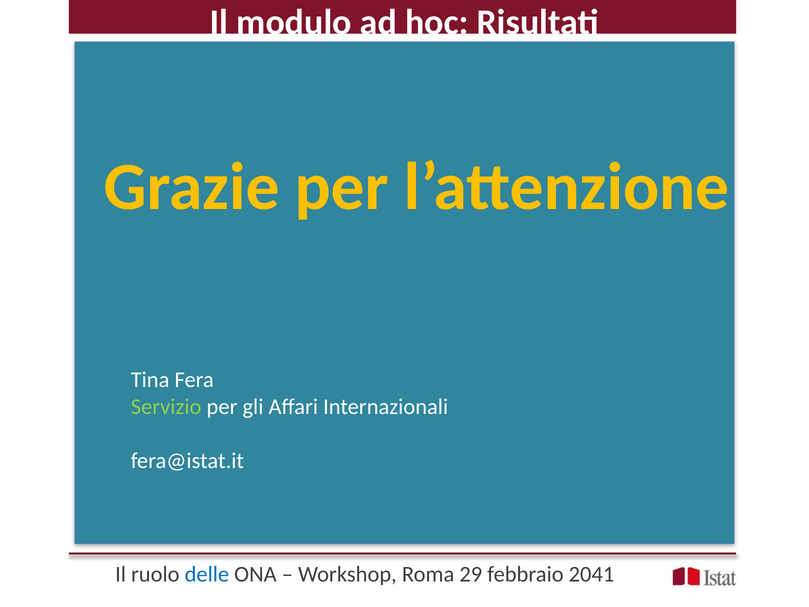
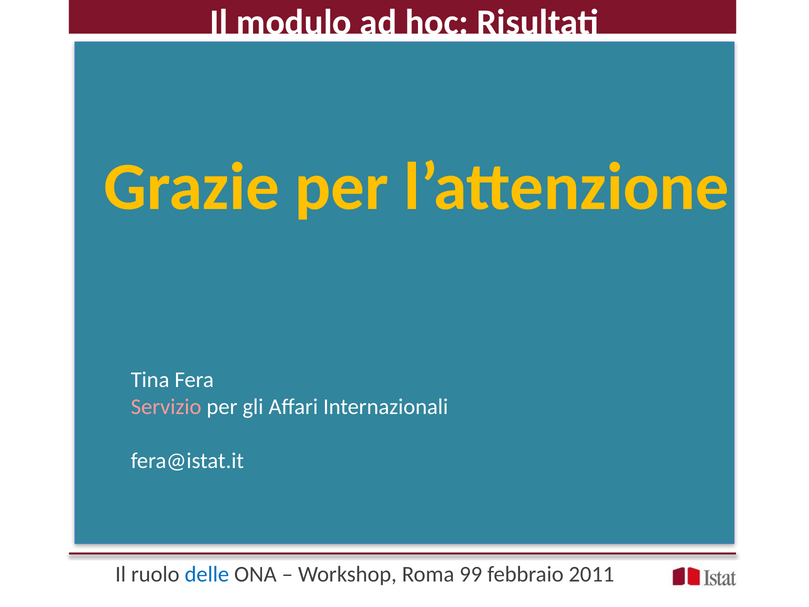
Servizio colour: light green -> pink (166, 407)
29: 29 -> 99 (471, 574)
2041: 2041 -> 2011 (592, 574)
